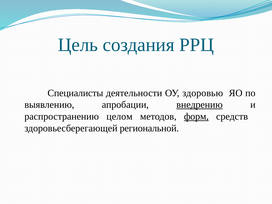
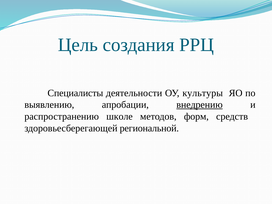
здоровью: здоровью -> культуры (203, 93)
целом: целом -> школе (120, 117)
форм underline: present -> none (196, 117)
